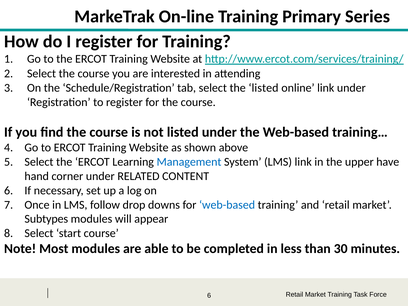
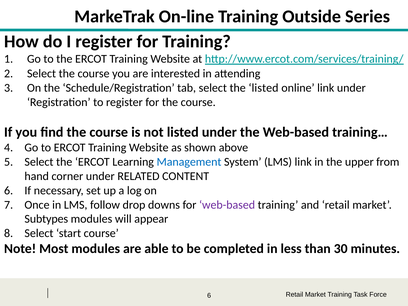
Primary: Primary -> Outside (312, 17)
have: have -> from (388, 162)
web-based colour: blue -> purple (227, 205)
